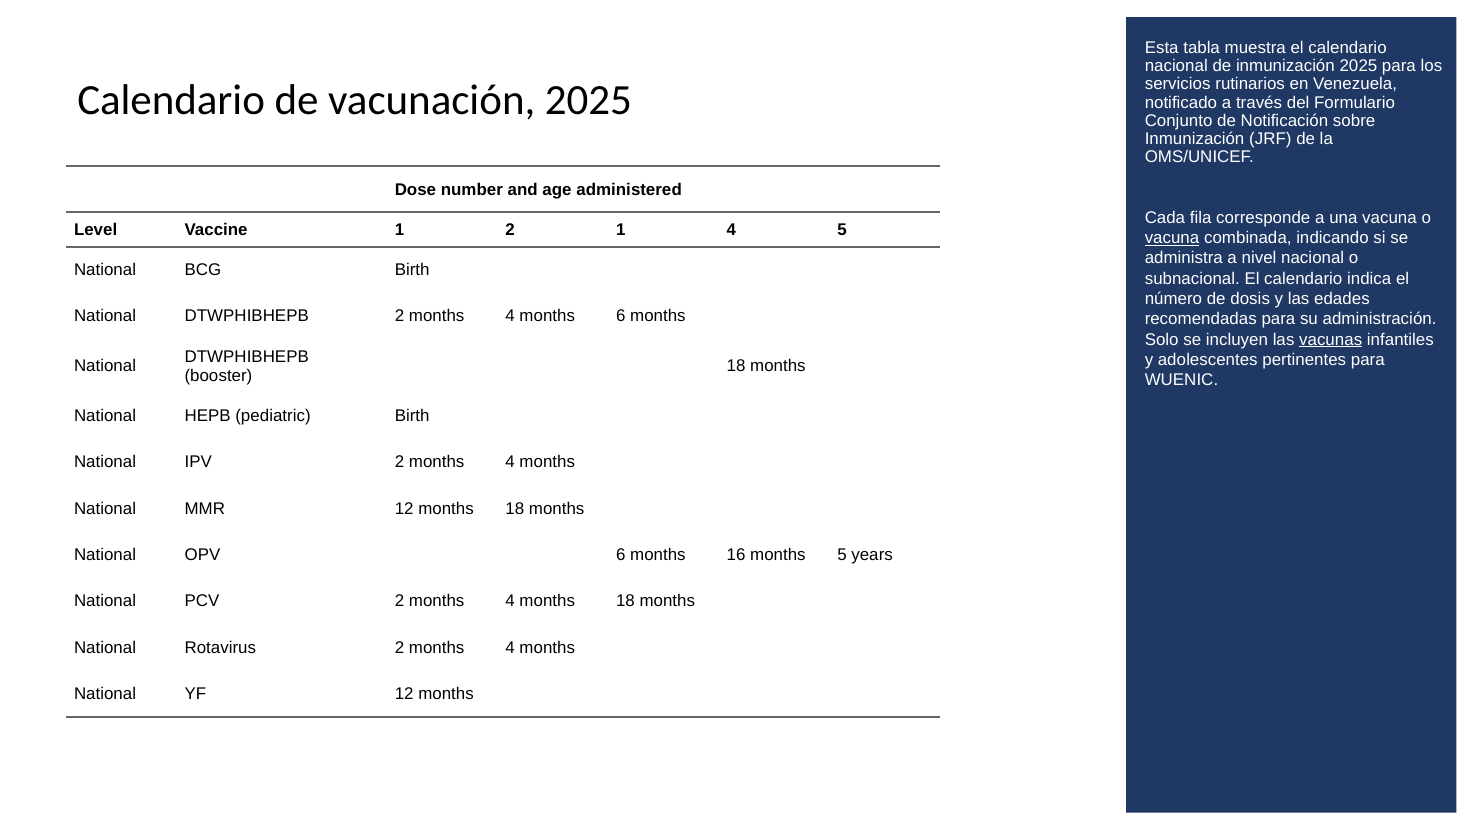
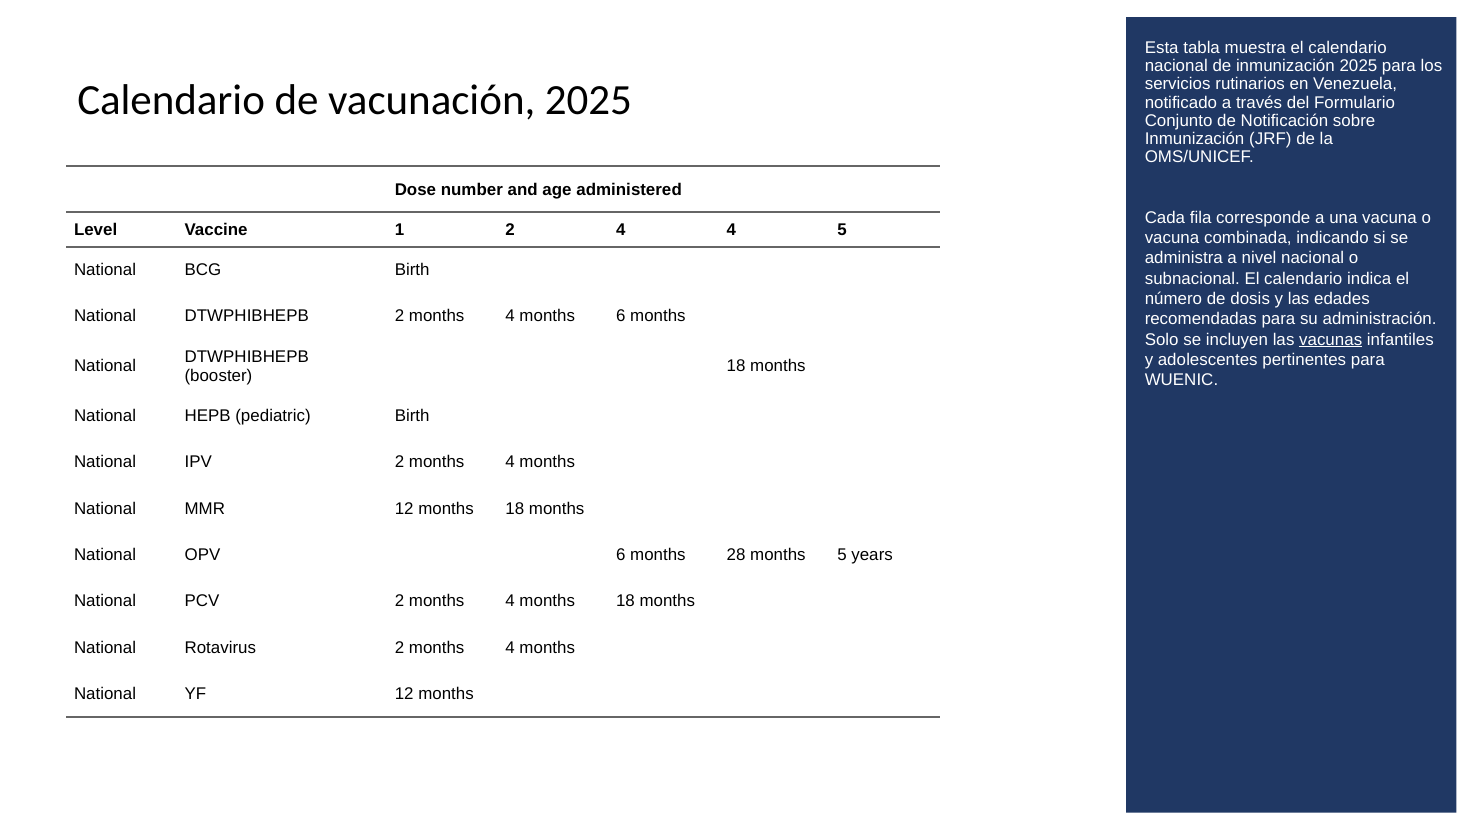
2 1: 1 -> 4 (621, 230)
vacuna underline: present -> none (1172, 238)
16: 16 -> 28 (736, 555)
